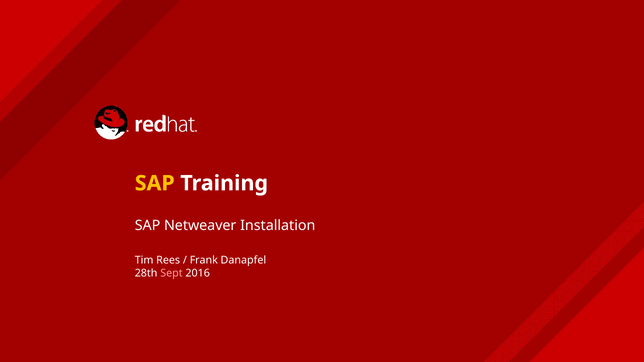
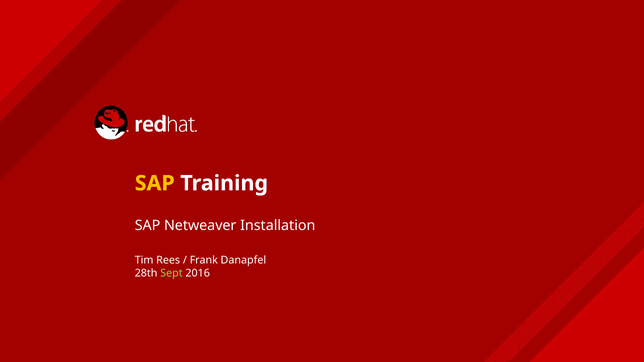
Sept colour: pink -> light green (171, 273)
